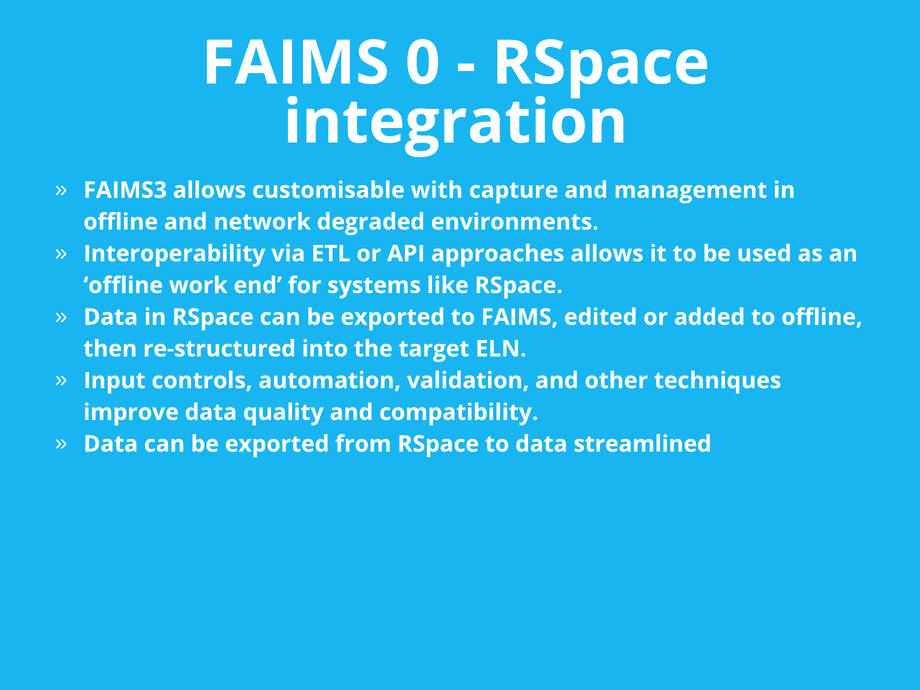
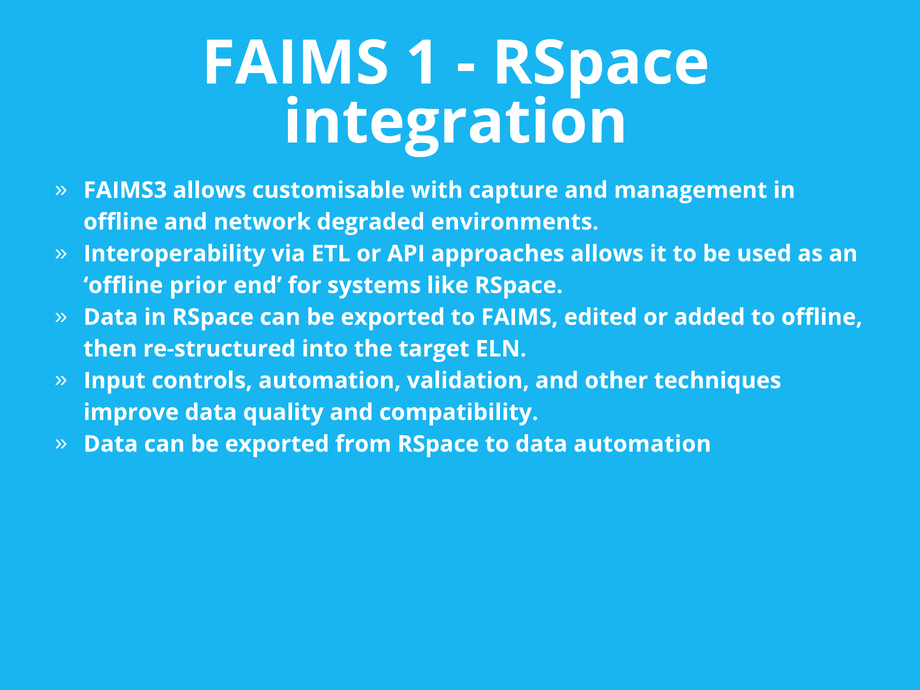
0: 0 -> 1 (423, 63)
work: work -> prior (198, 285)
data streamlined: streamlined -> automation (642, 444)
